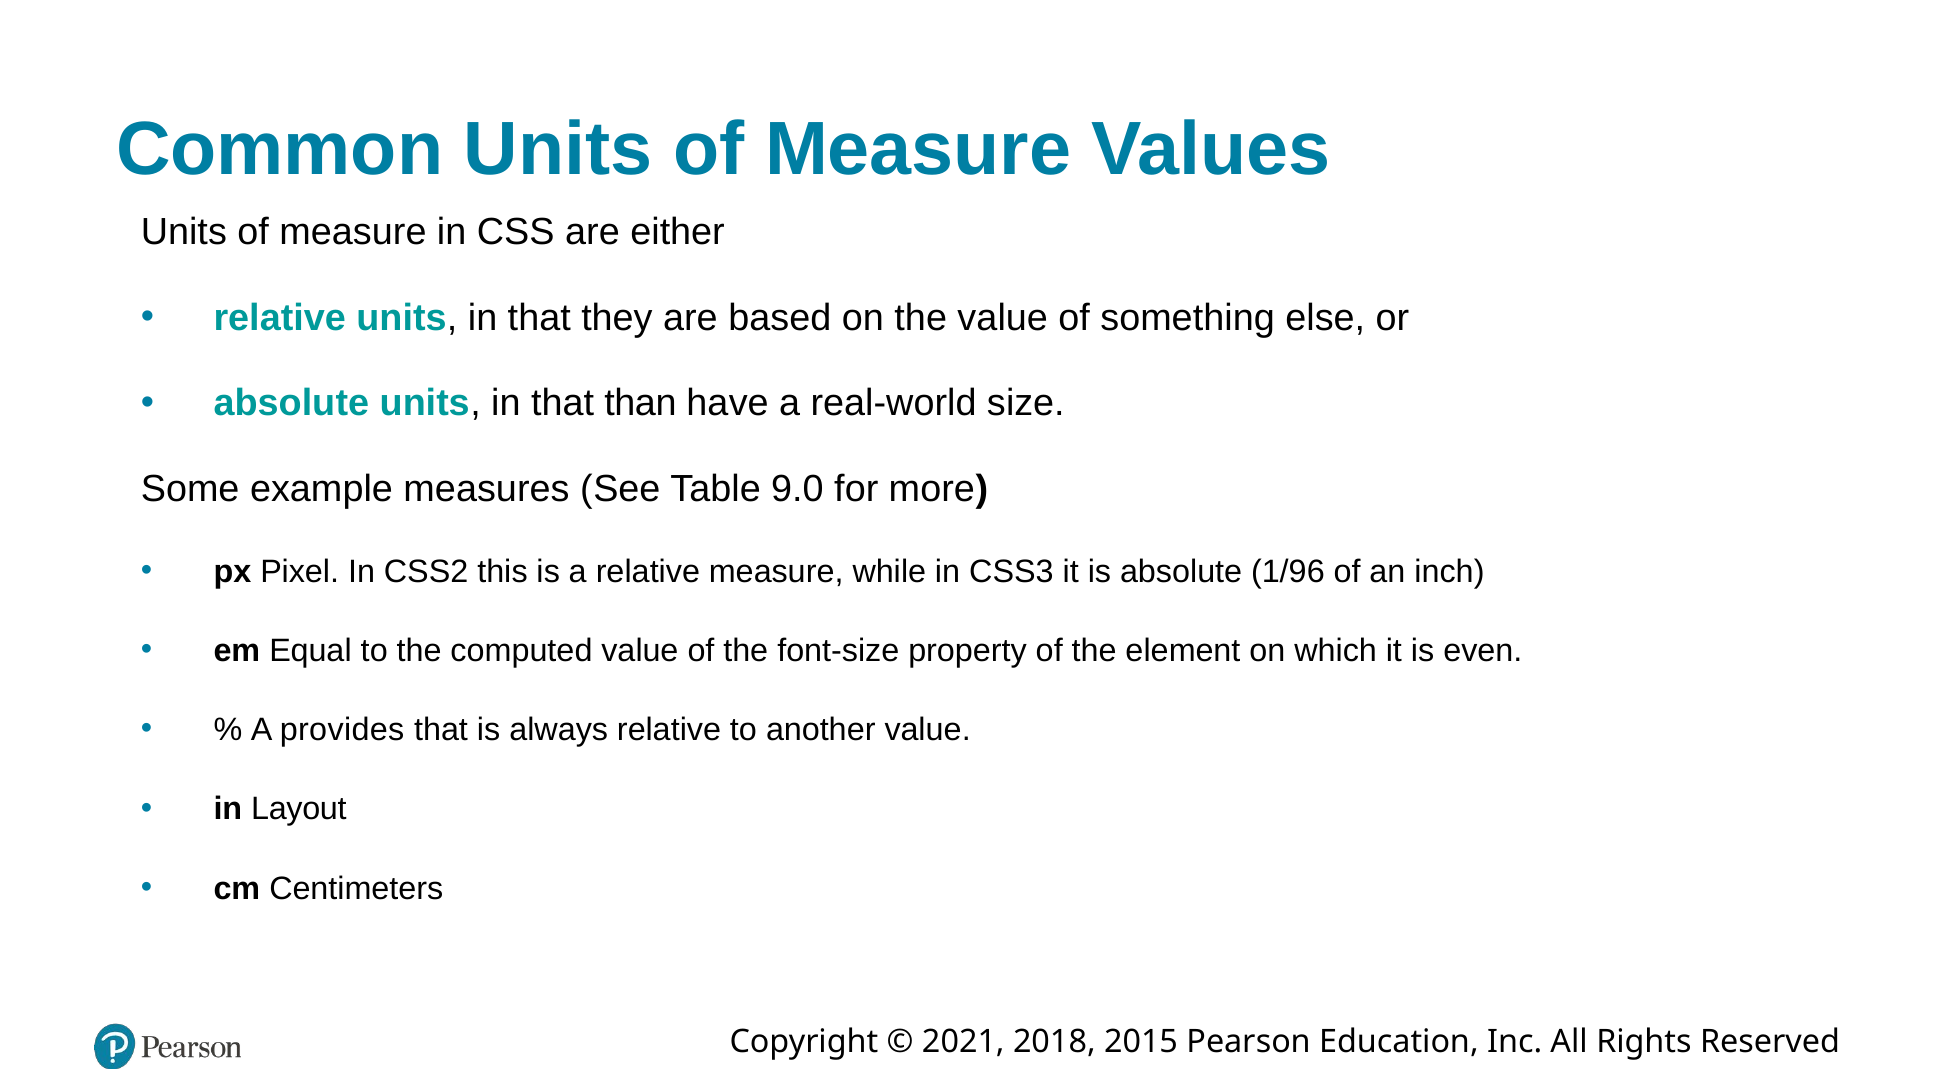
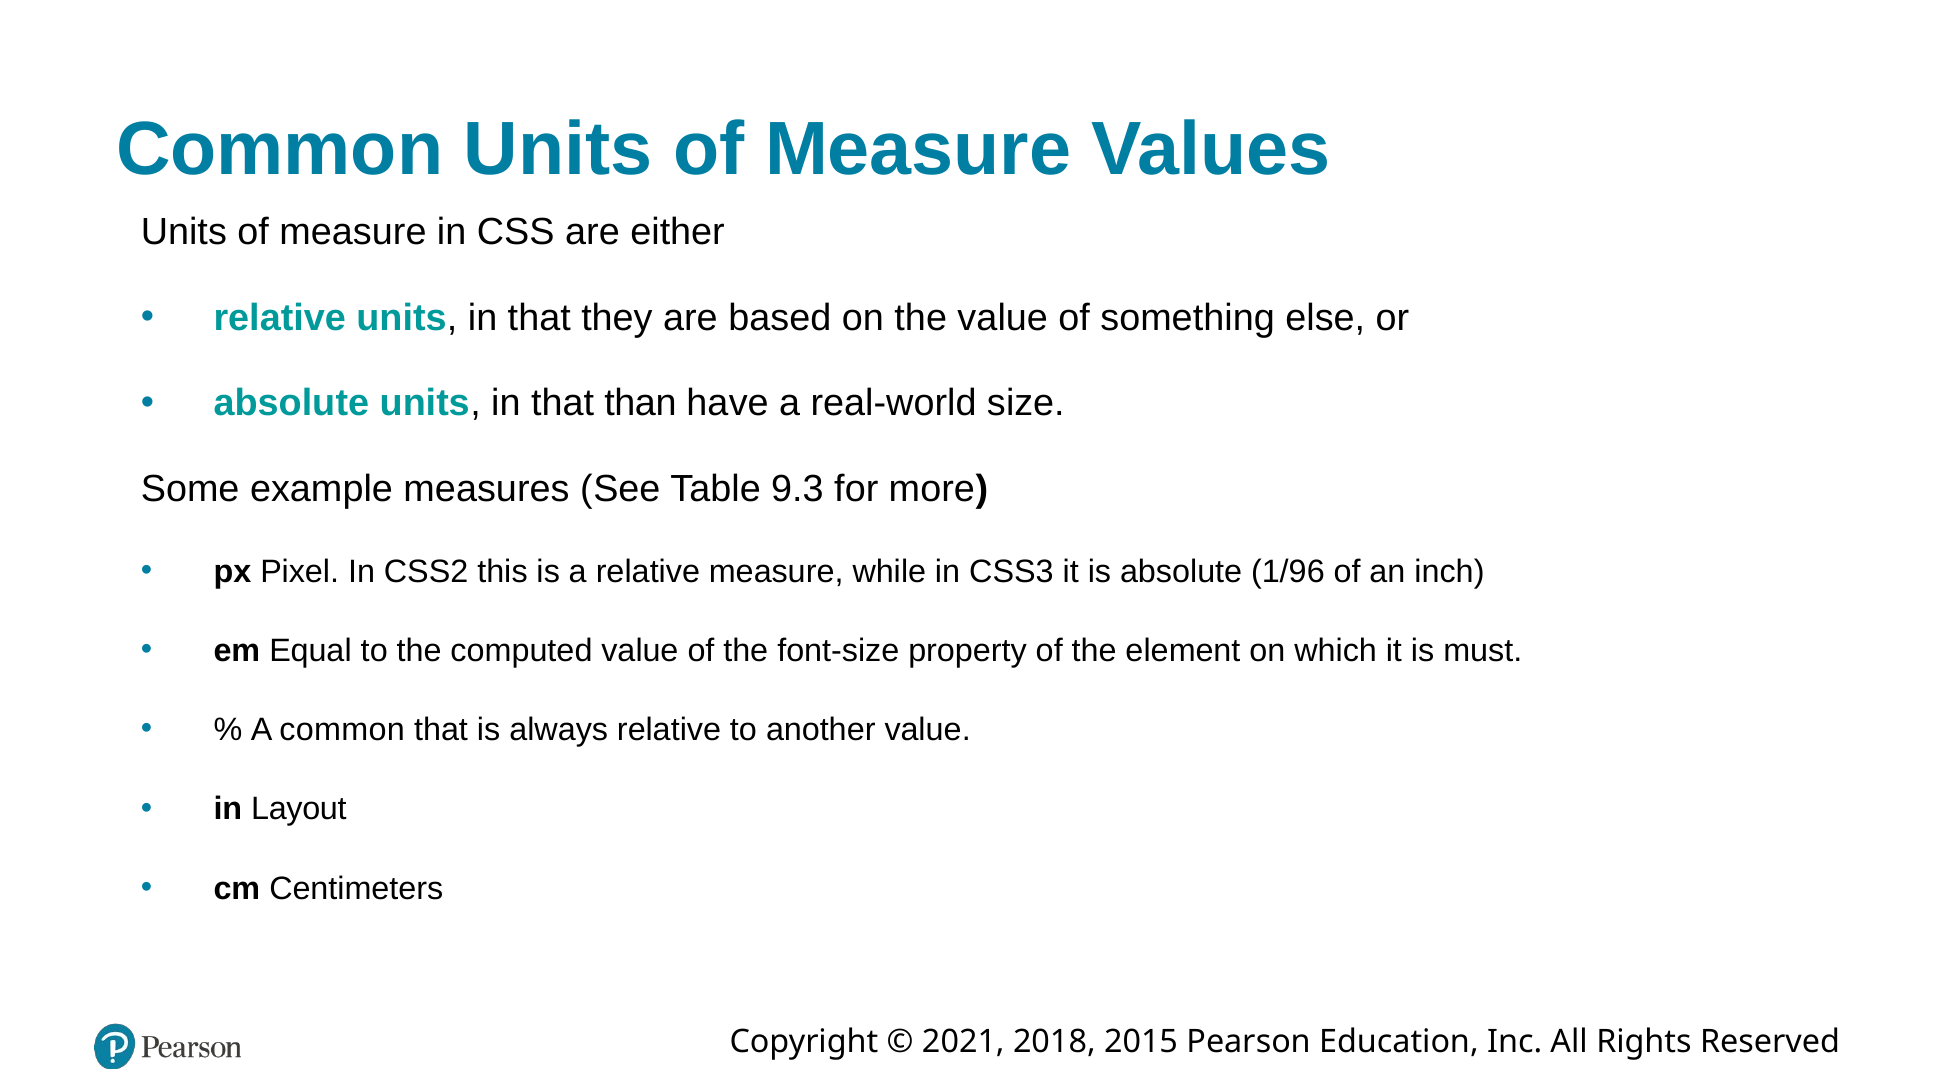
9.0: 9.0 -> 9.3 (797, 489)
even: even -> must (1483, 651)
A provides: provides -> common (342, 730)
